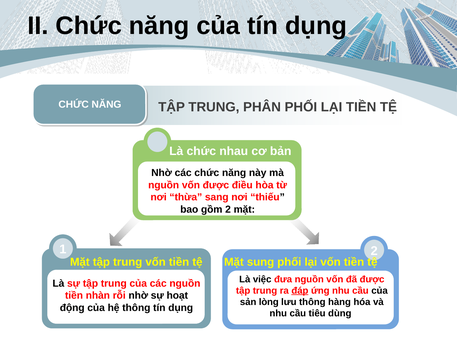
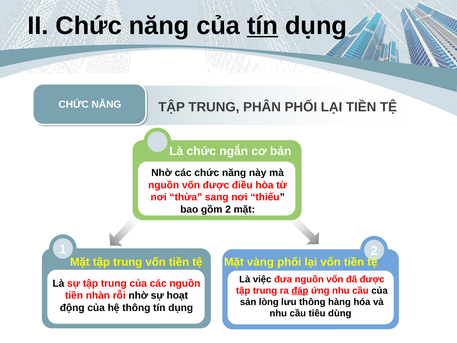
tín underline: none -> present (263, 26)
nhau: nhau -> ngắn (234, 151)
sung: sung -> vàng (260, 262)
